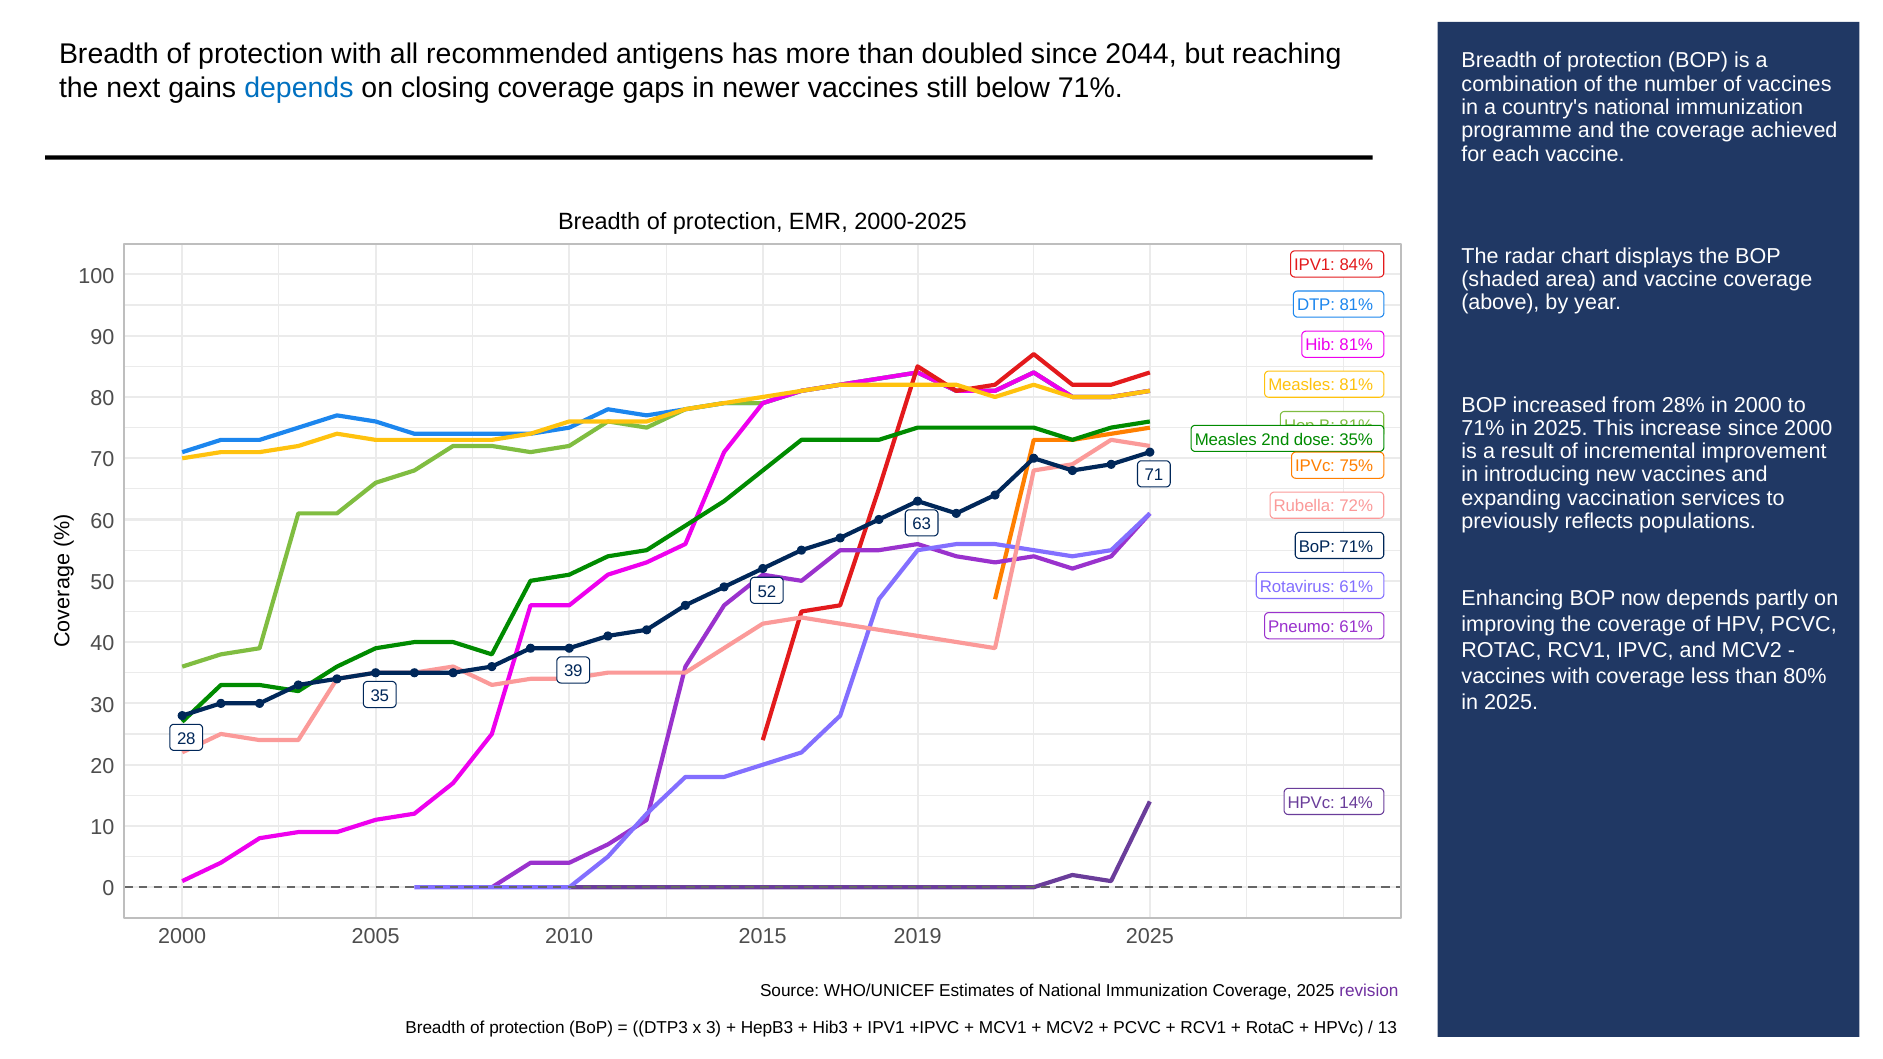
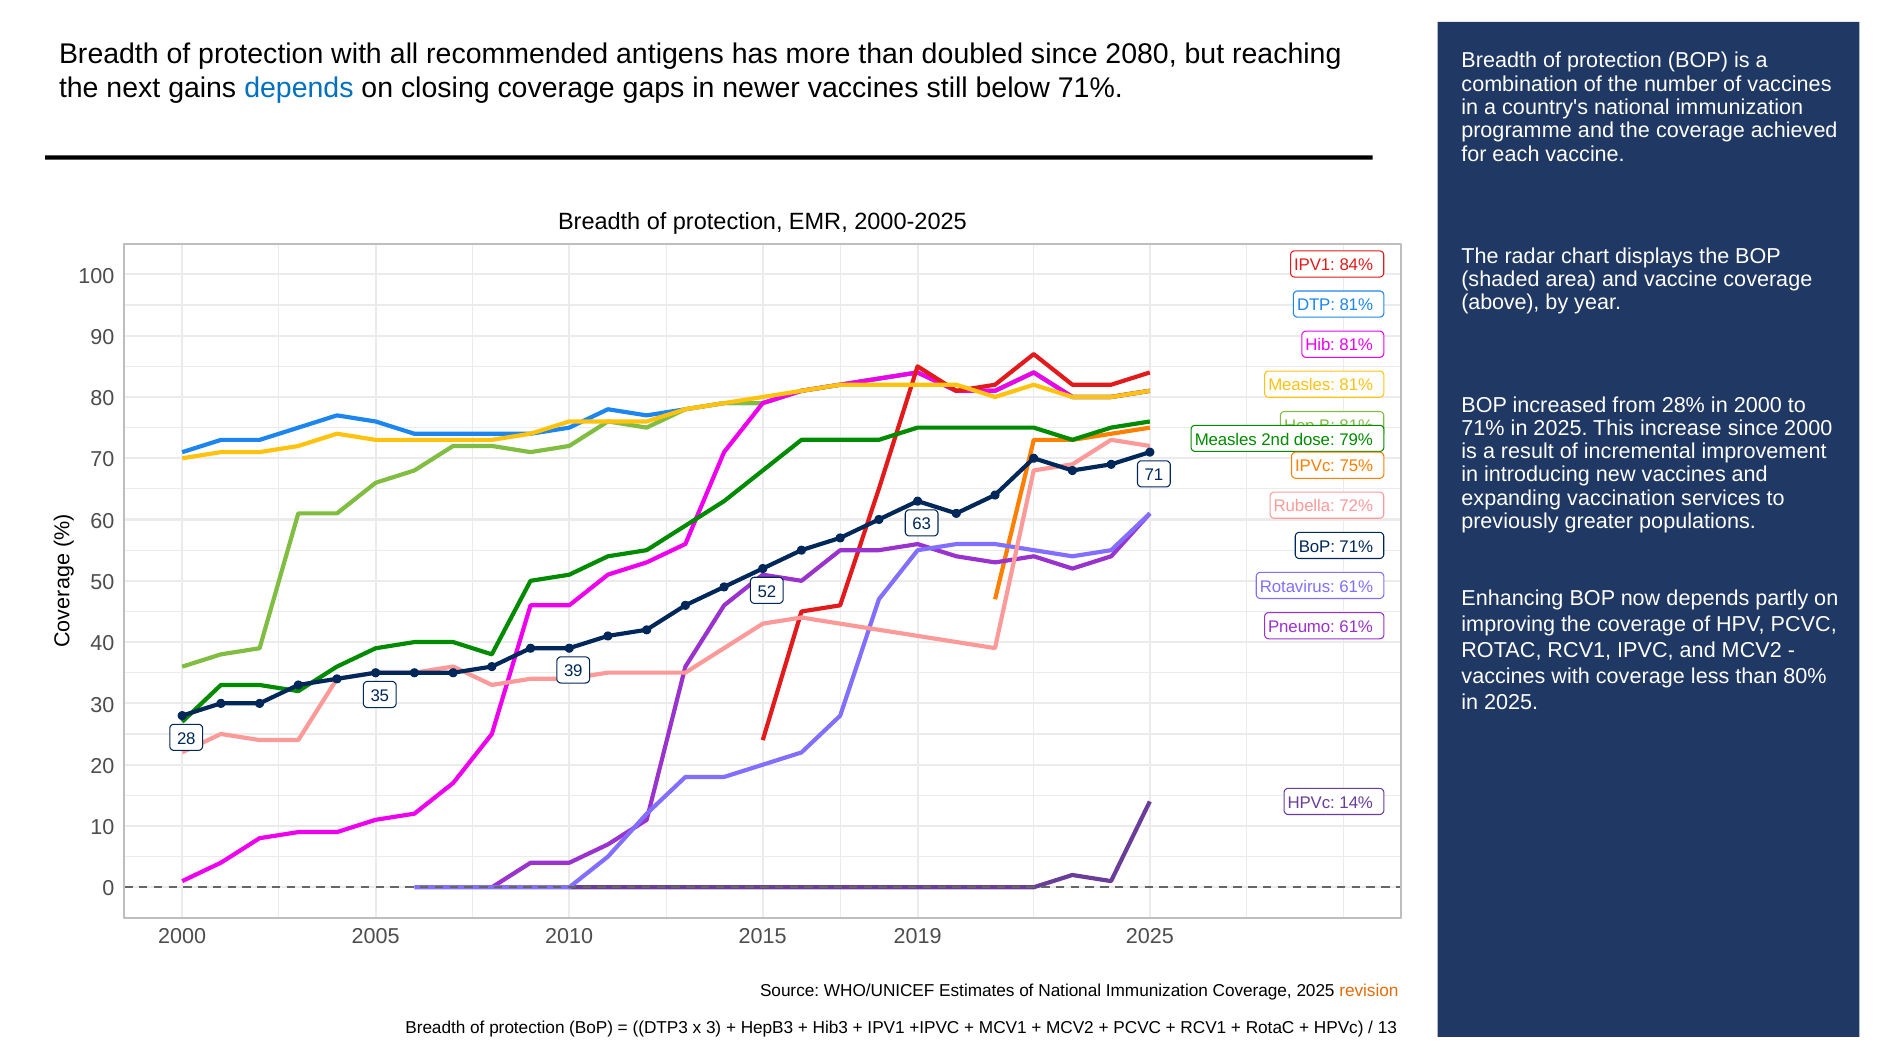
2044: 2044 -> 2080 (1141, 54)
35%: 35% -> 79% (1356, 440)
reflects: reflects -> greater (1599, 522)
revision colour: purple -> orange (1369, 991)
